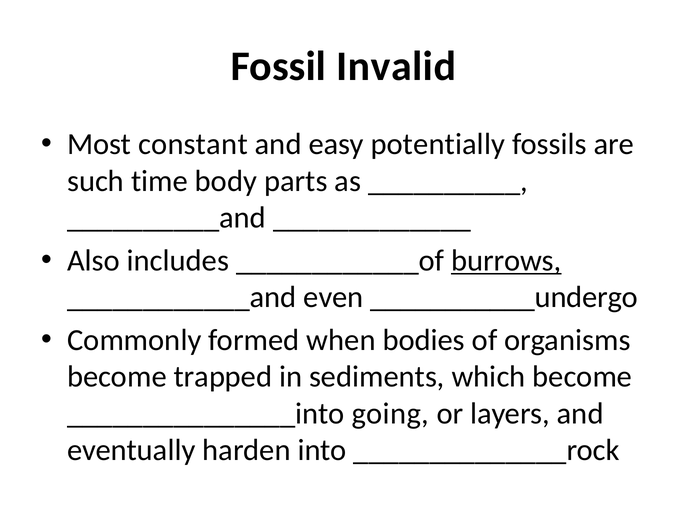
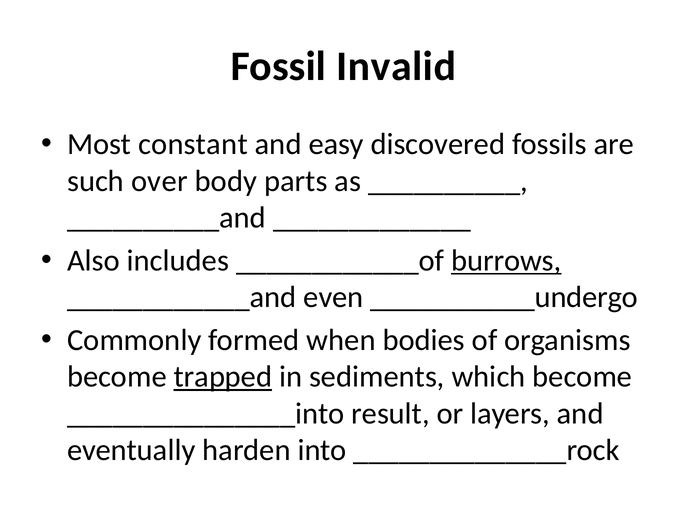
potentially: potentially -> discovered (438, 144)
time: time -> over (159, 181)
trapped underline: none -> present (223, 377)
going: going -> result (390, 413)
